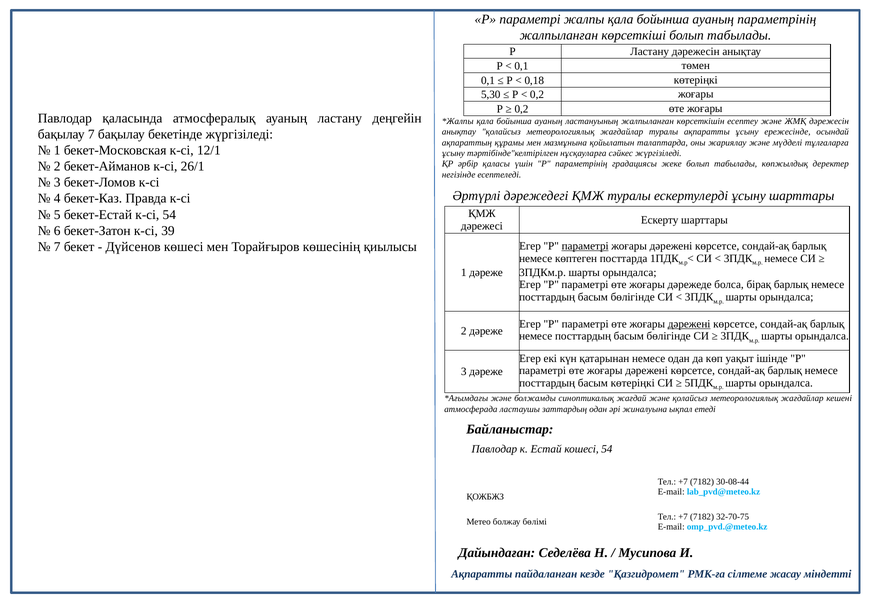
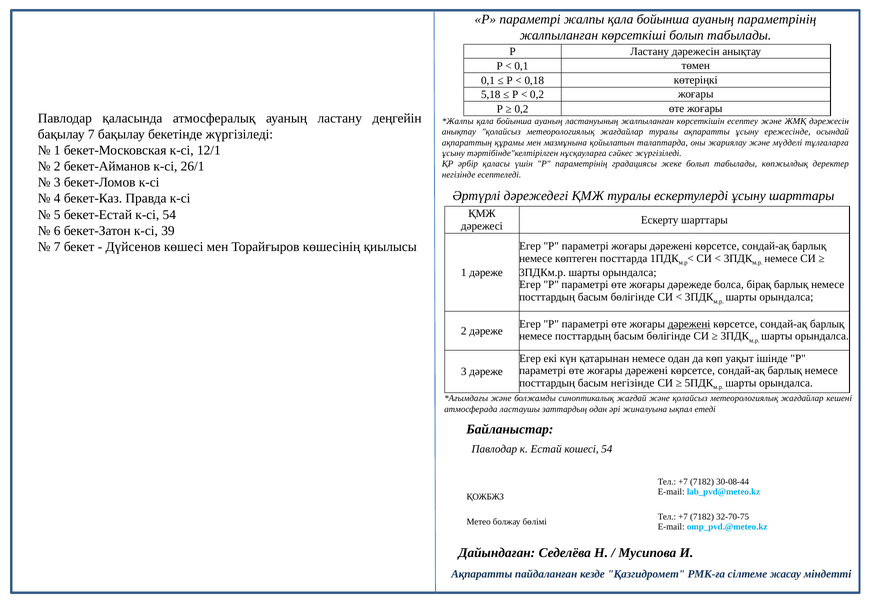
5,30: 5,30 -> 5,18 (491, 95)
параметрі underline: present -> none (585, 246)
басым көтеріңкі: көтеріңкі -> негізінде (633, 383)
